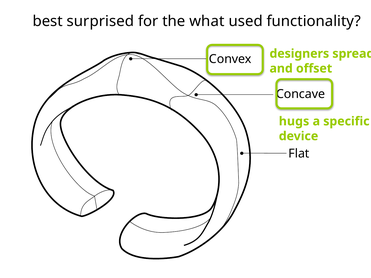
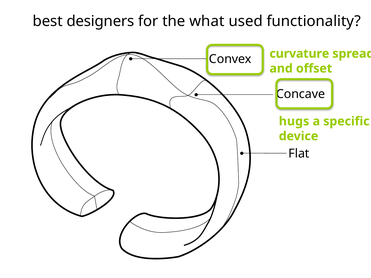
surprised: surprised -> designers (100, 21)
designers: designers -> curvature (299, 54)
